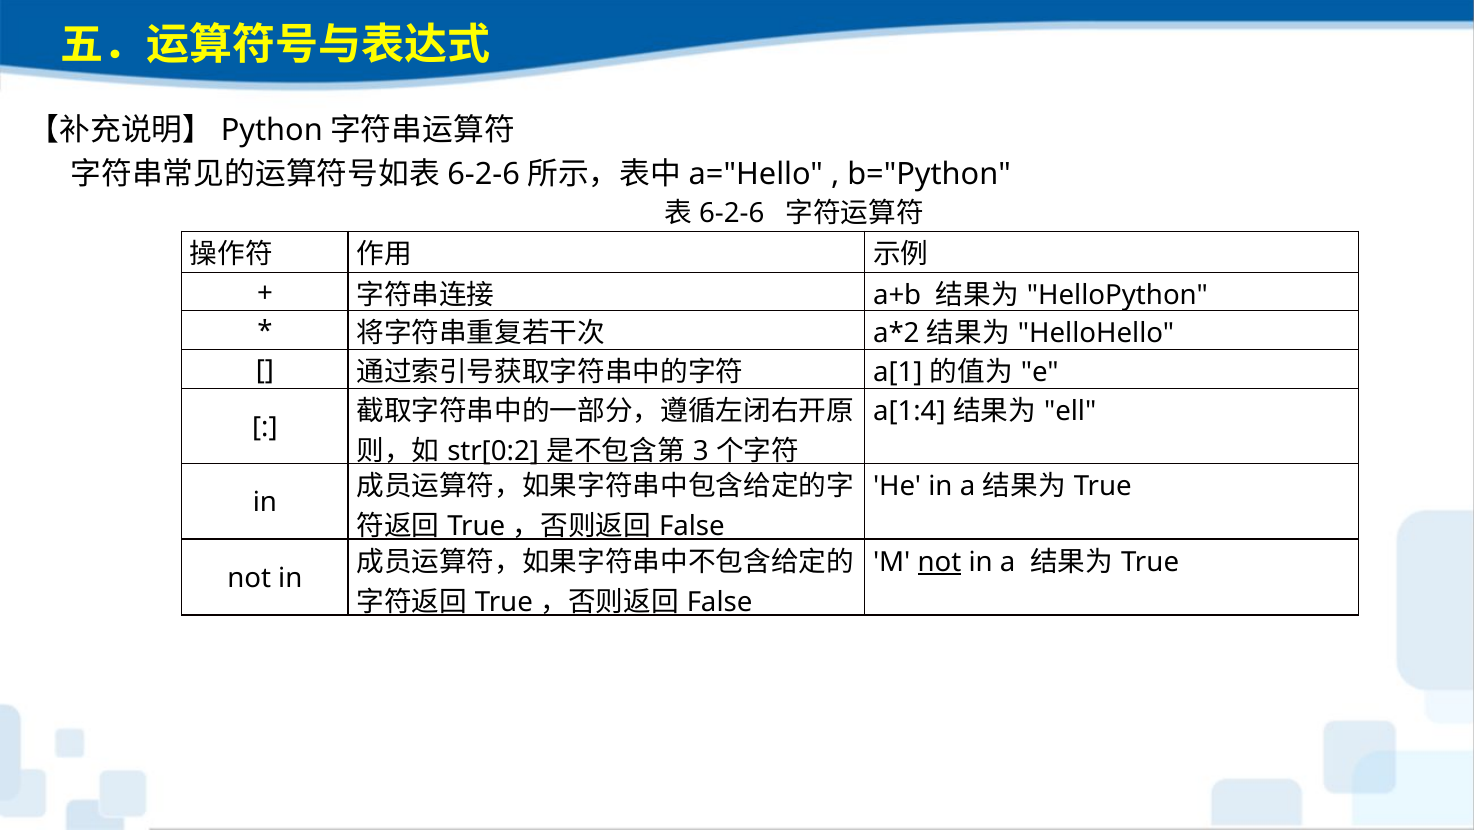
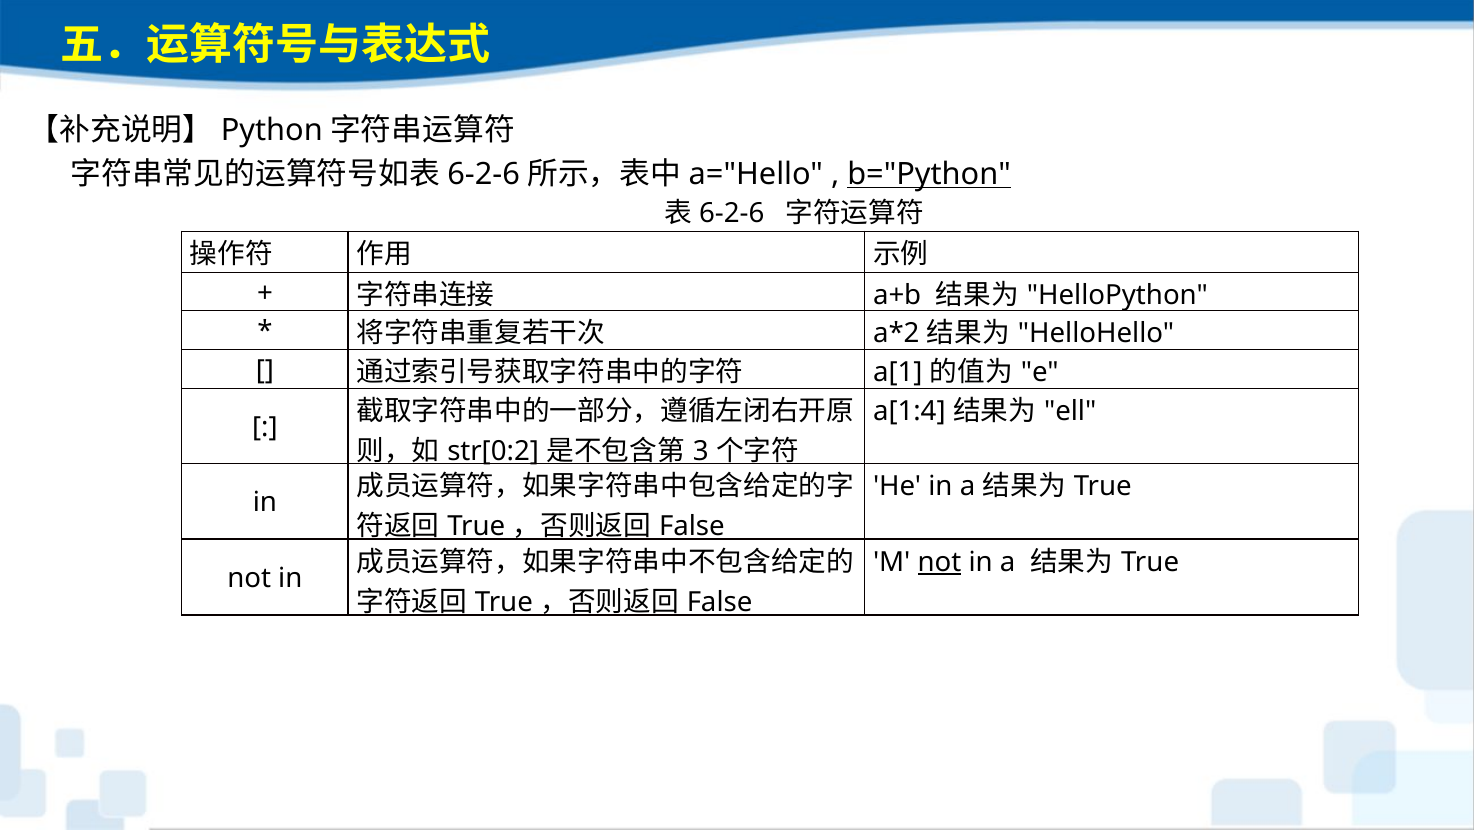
b="Python underline: none -> present (929, 174)
